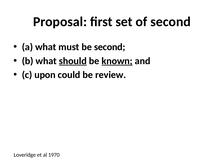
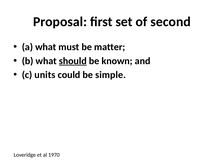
be second: second -> matter (110, 47)
known underline: present -> none (117, 61)
upon: upon -> units (45, 75)
review: review -> simple (111, 75)
